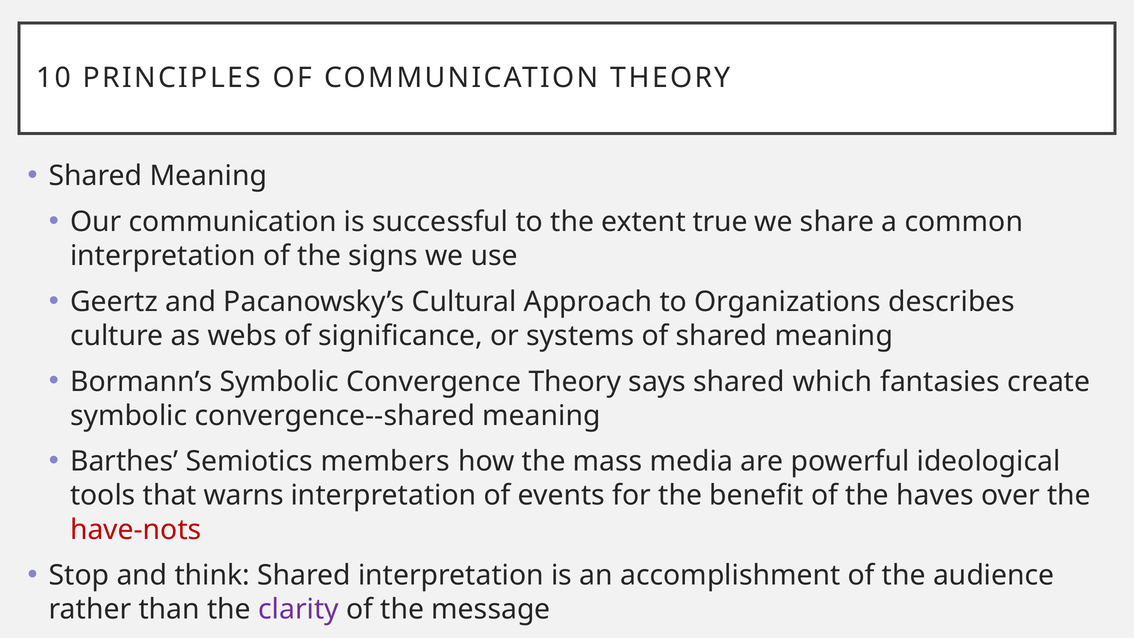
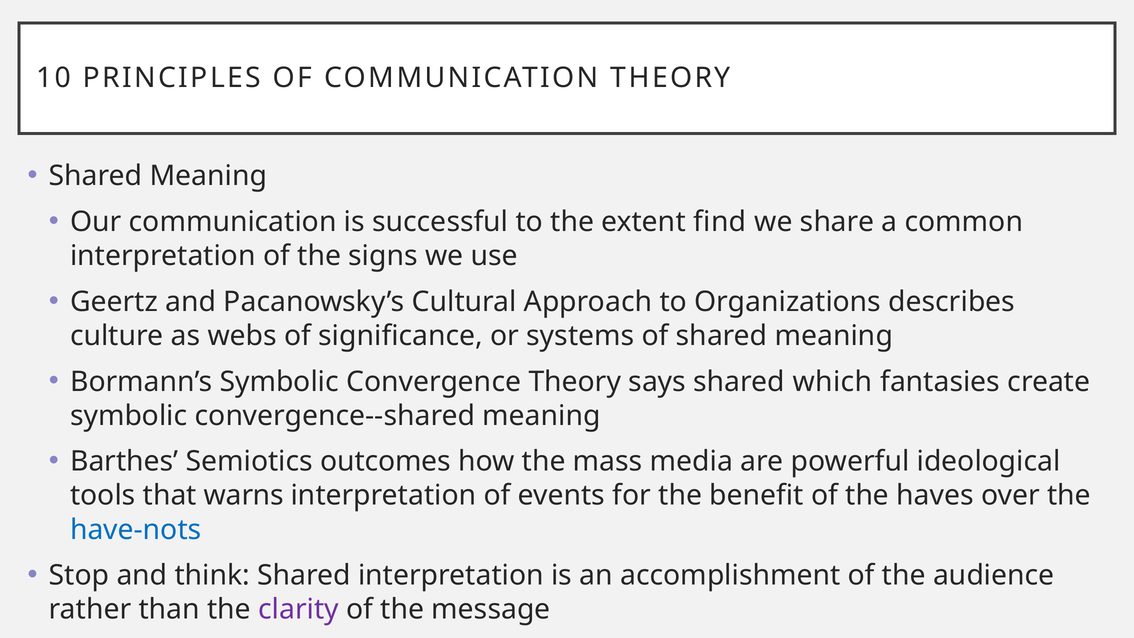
true: true -> find (720, 222)
members: members -> outcomes (386, 461)
have-nots colour: red -> blue (136, 530)
